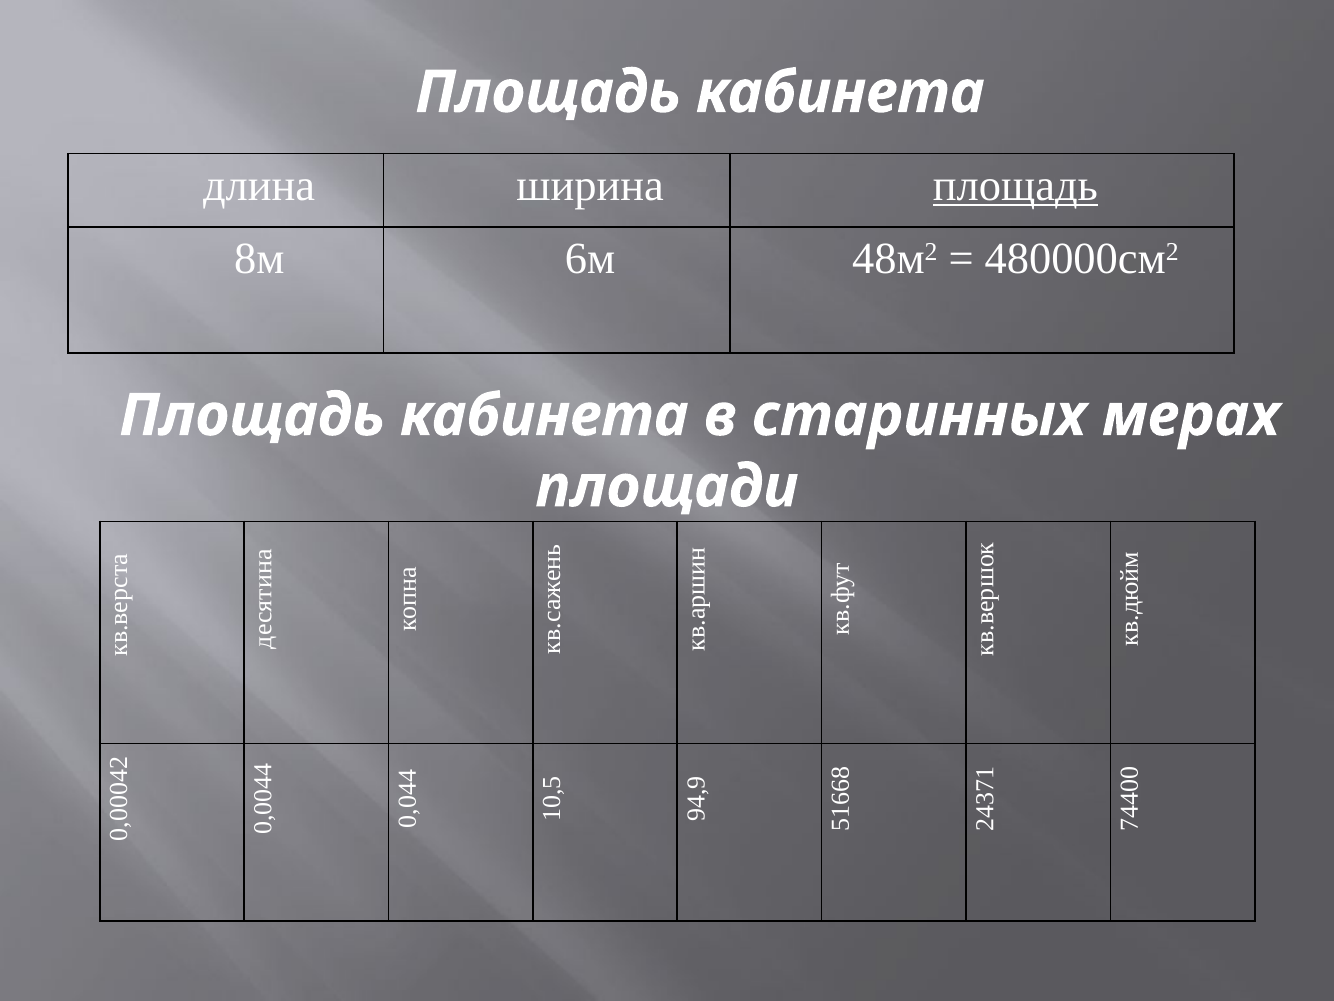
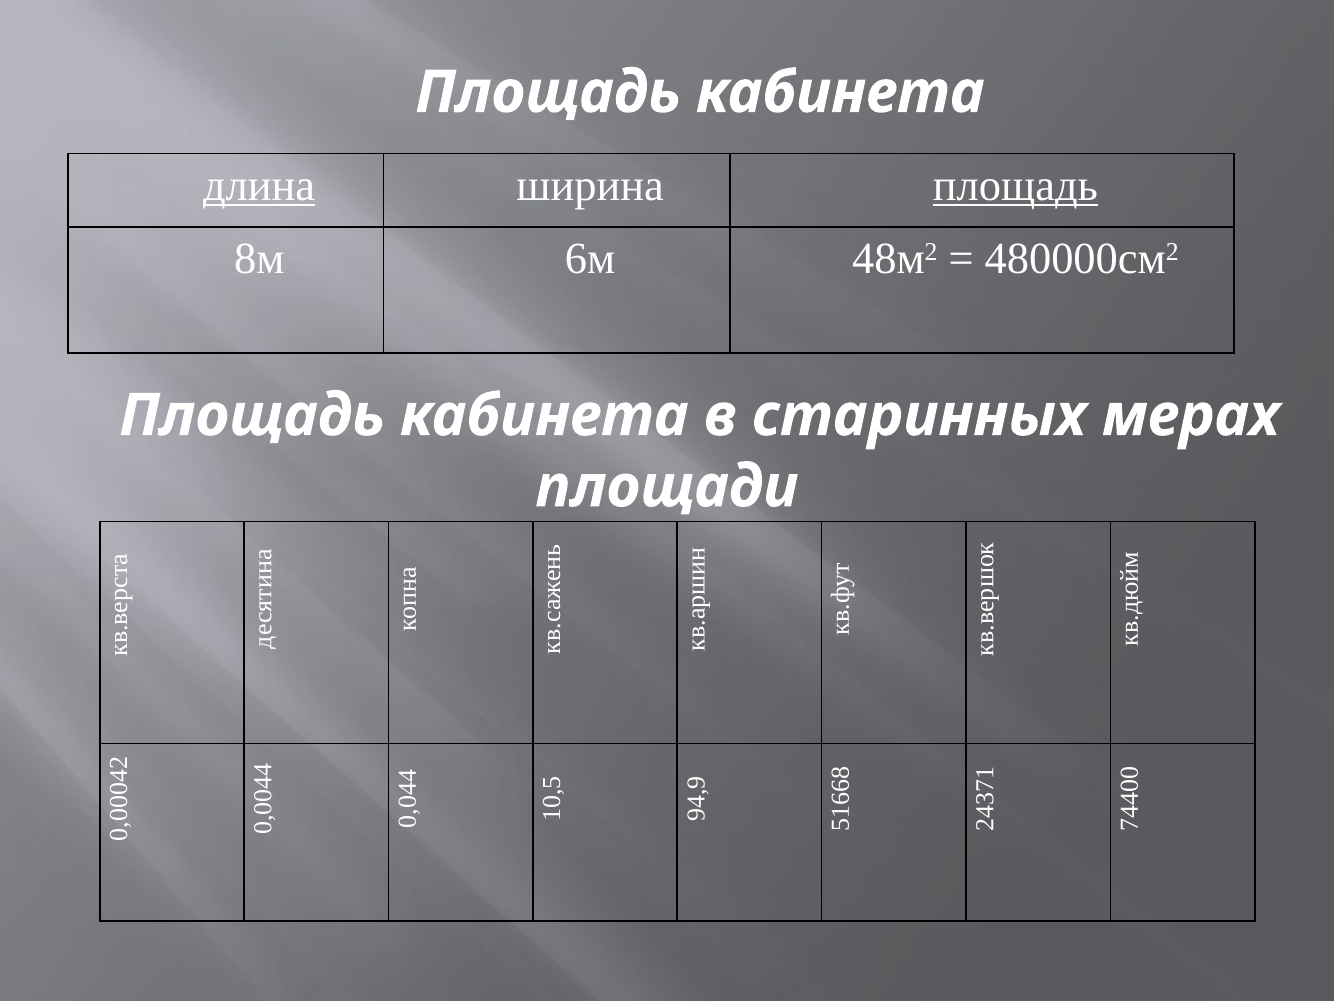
длина underline: none -> present (259, 186)
